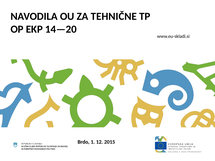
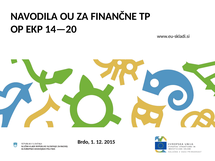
TEHNIČNE: TEHNIČNE -> FINANČNE (114, 16)
